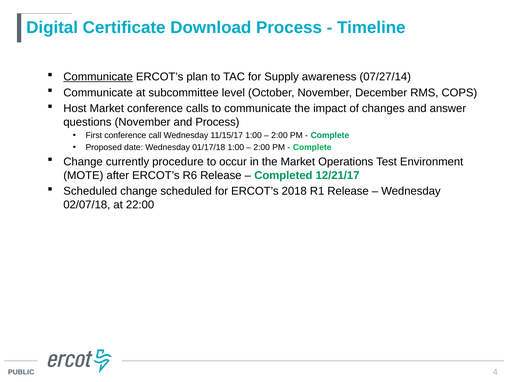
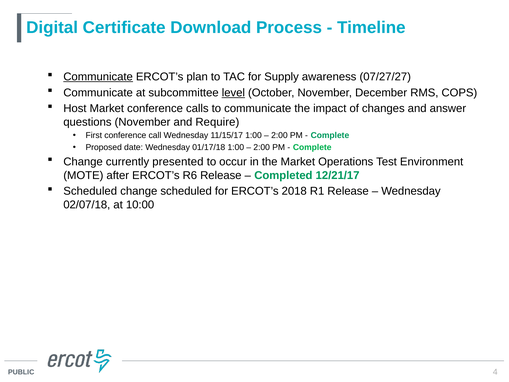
07/27/14: 07/27/14 -> 07/27/27 (385, 77)
level underline: none -> present (233, 93)
and Process: Process -> Require (217, 122)
procedure: procedure -> presented (178, 162)
22:00: 22:00 -> 10:00 (140, 205)
